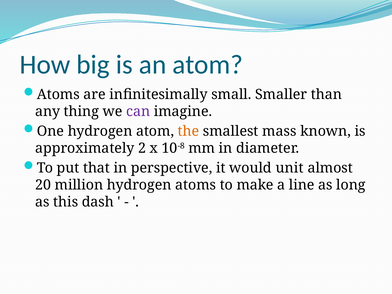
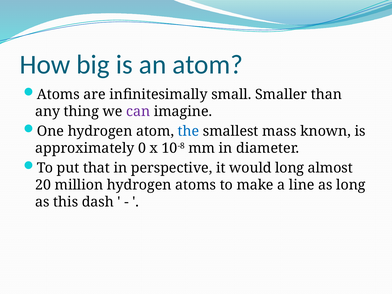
the colour: orange -> blue (189, 131)
2: 2 -> 0 (142, 148)
would unit: unit -> long (290, 168)
